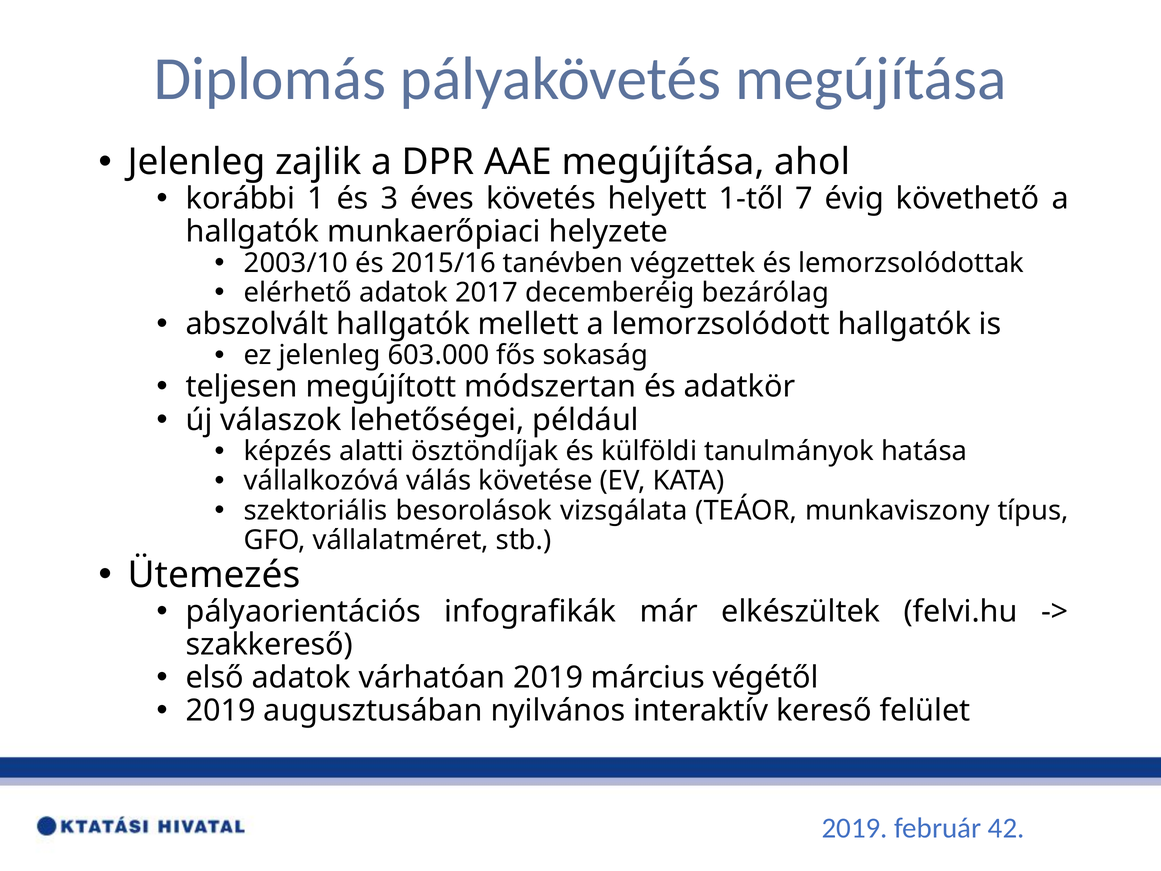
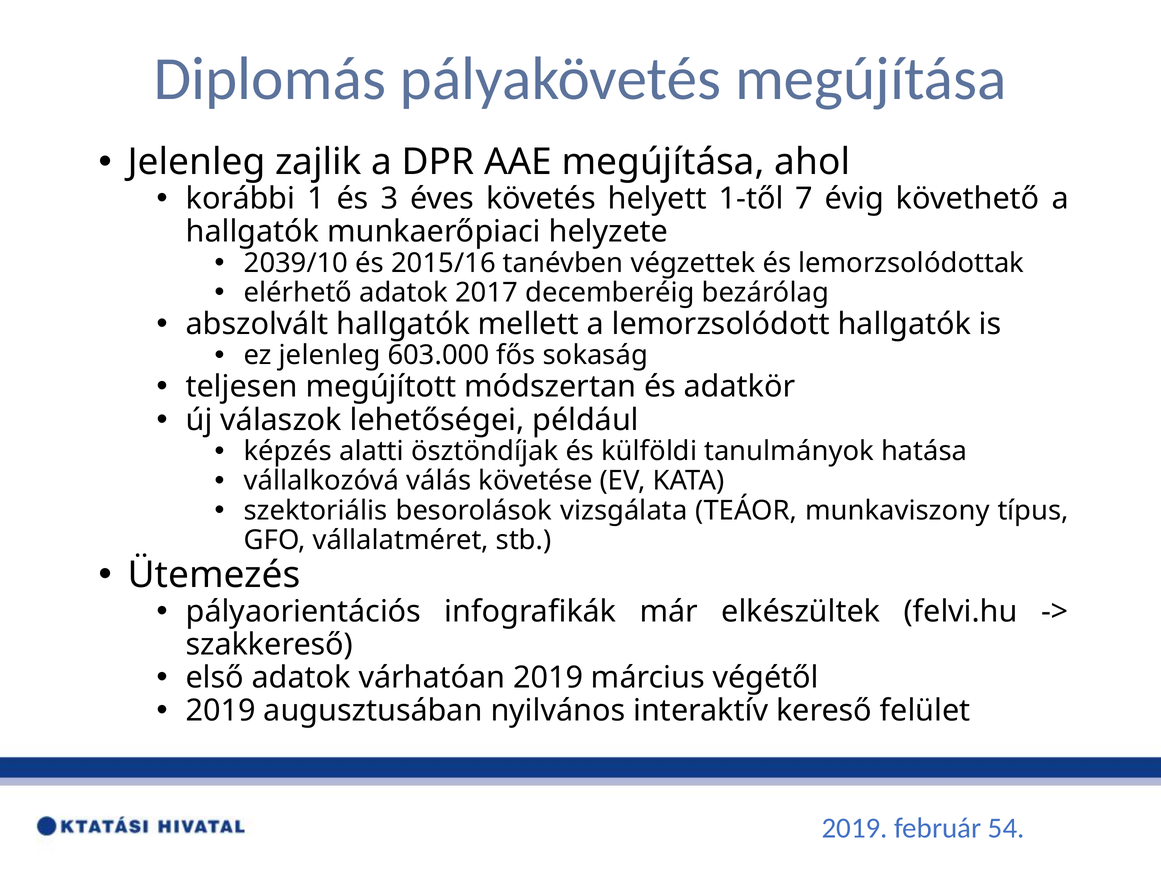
2003/10: 2003/10 -> 2039/10 (296, 263)
42: 42 -> 54 (1006, 828)
